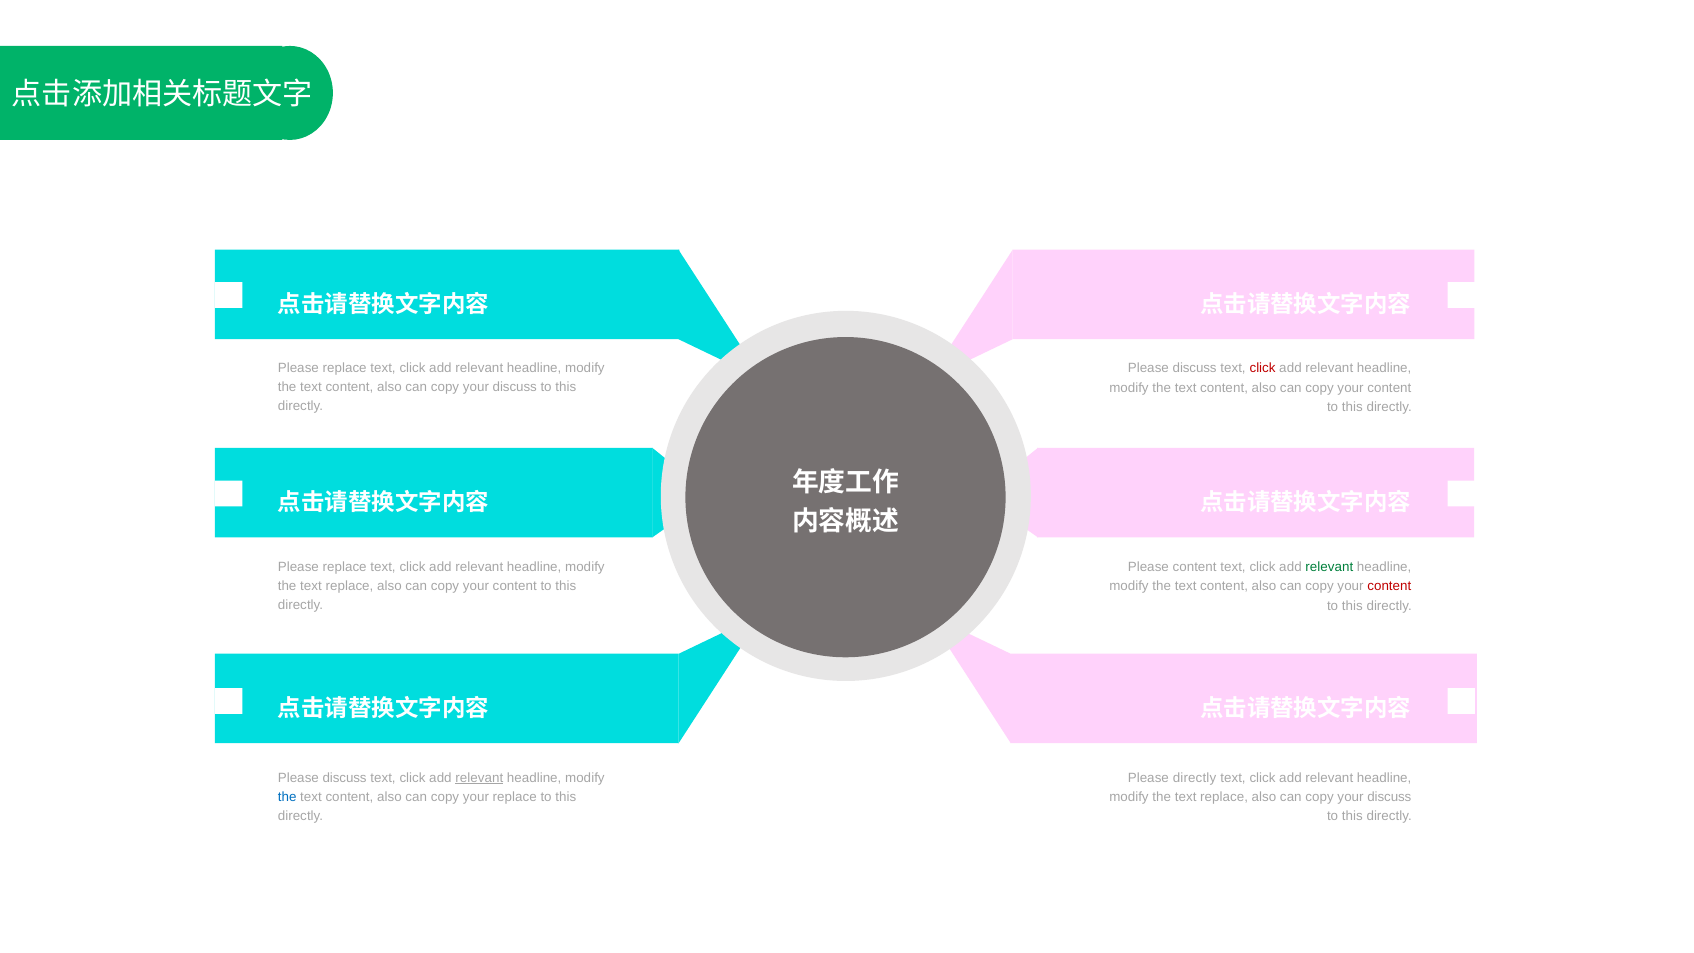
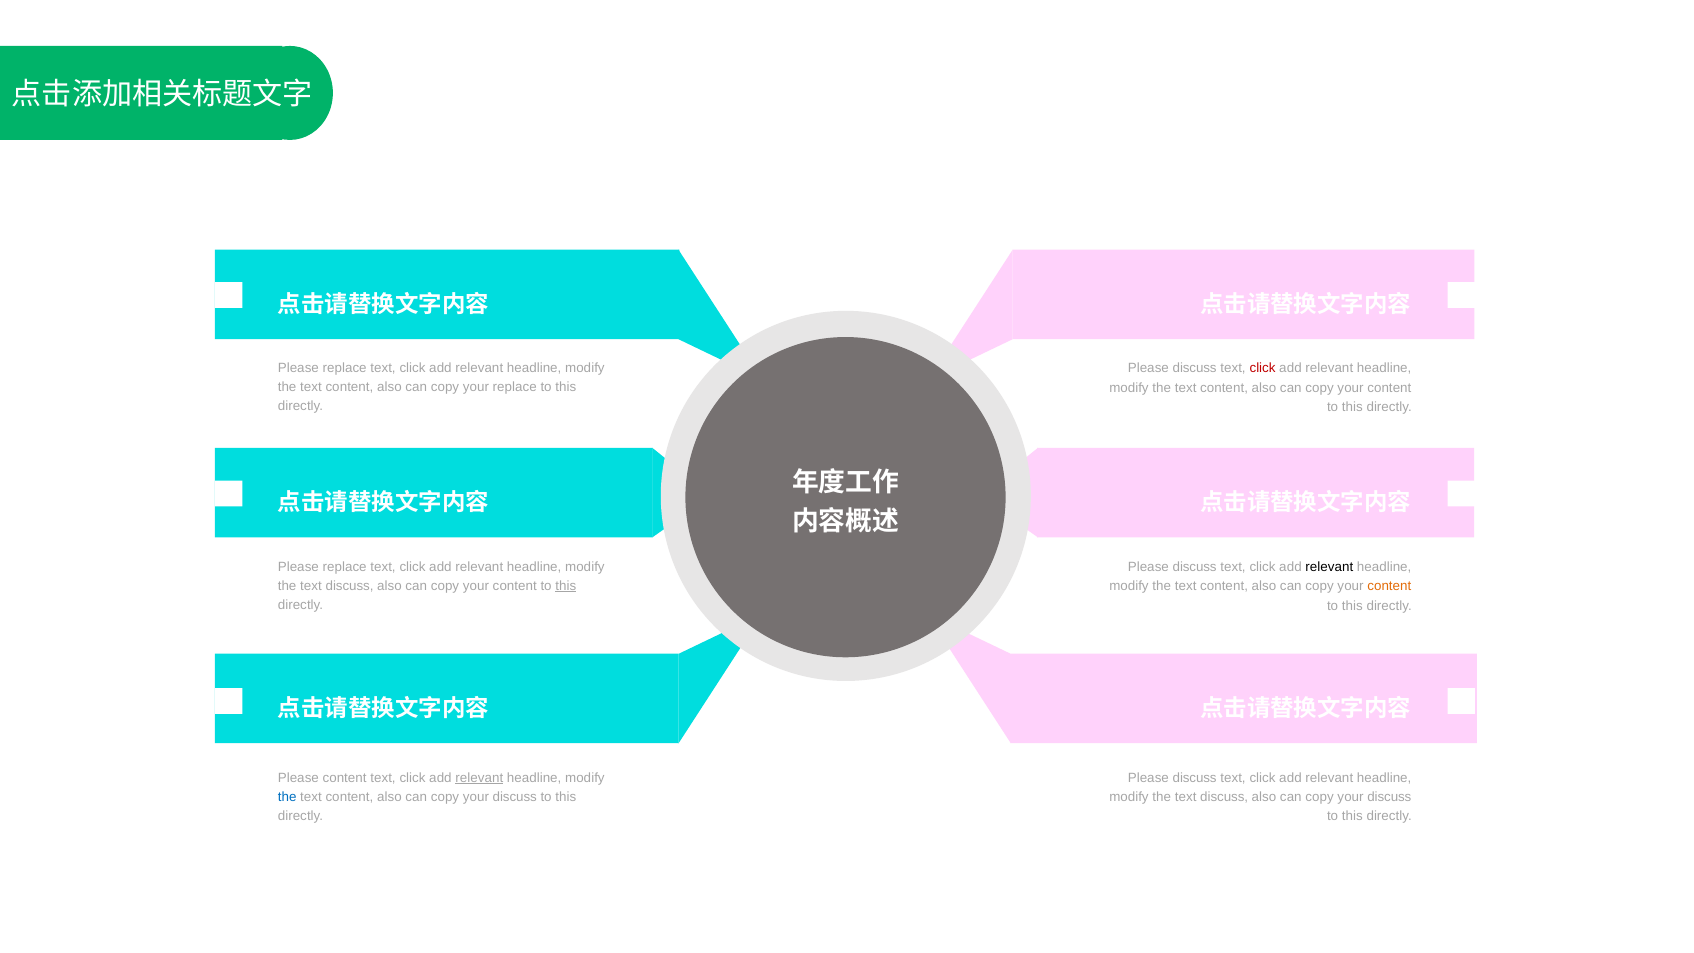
discuss: discuss -> replace (515, 387)
content: content -> discuss (1195, 567)
relevant colour: green -> black (1329, 567)
replace: replace -> discuss (350, 586)
this underline: none -> present (566, 586)
content colour: red -> orange (1389, 586)
discuss: discuss -> content (345, 777)
directly: directly -> discuss (1195, 778)
replace: replace -> discuss (515, 797)
replace: replace -> discuss (1224, 797)
